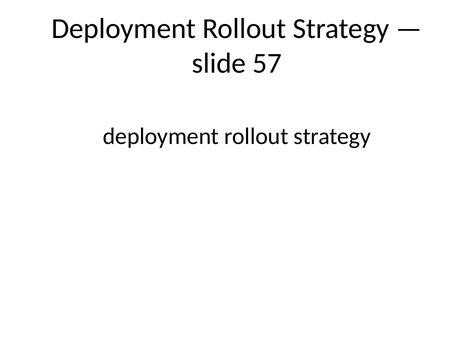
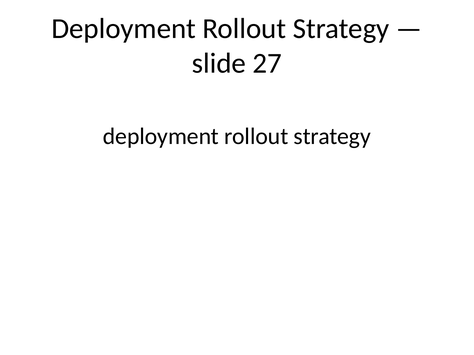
57: 57 -> 27 (267, 63)
